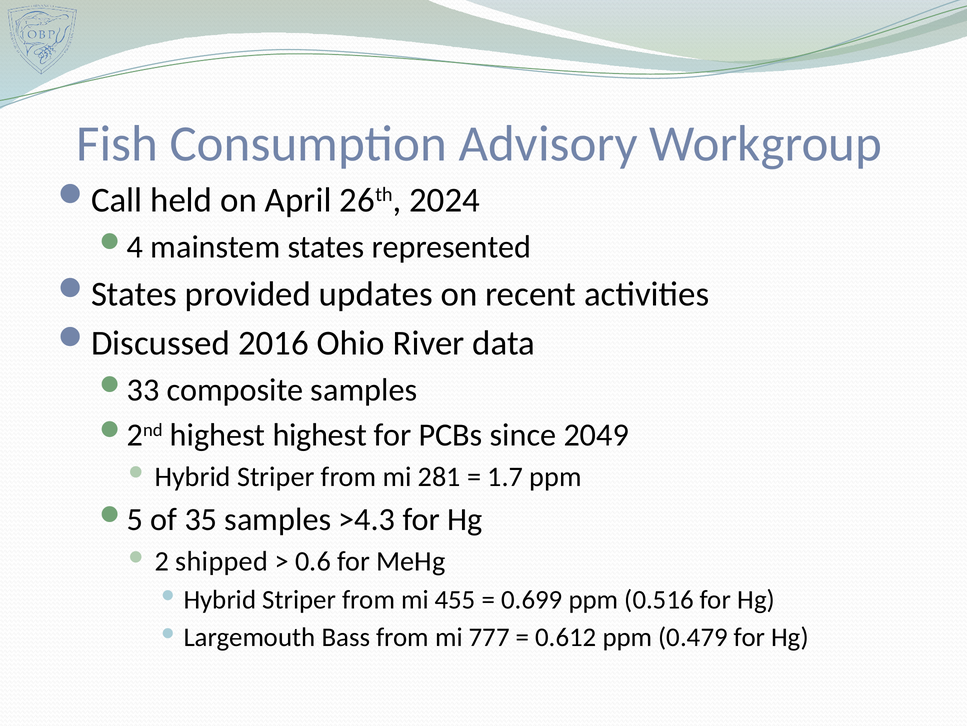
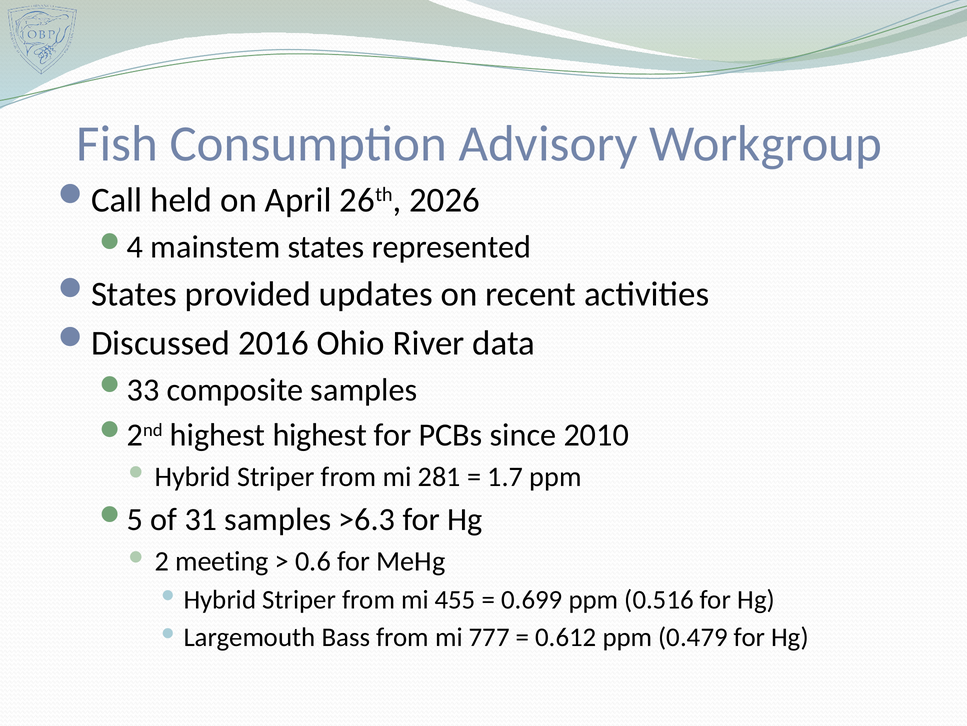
2024: 2024 -> 2026 (445, 200)
2049: 2049 -> 2010 (596, 435)
35: 35 -> 31 (201, 519)
>4.3: >4.3 -> >6.3 (367, 519)
shipped: shipped -> meeting (222, 561)
